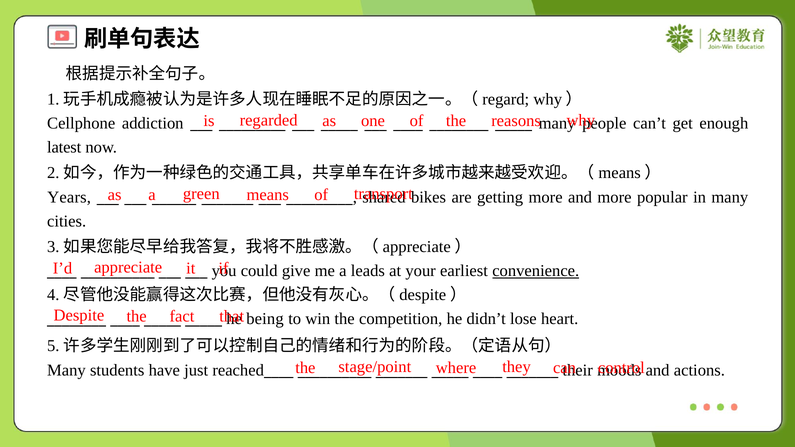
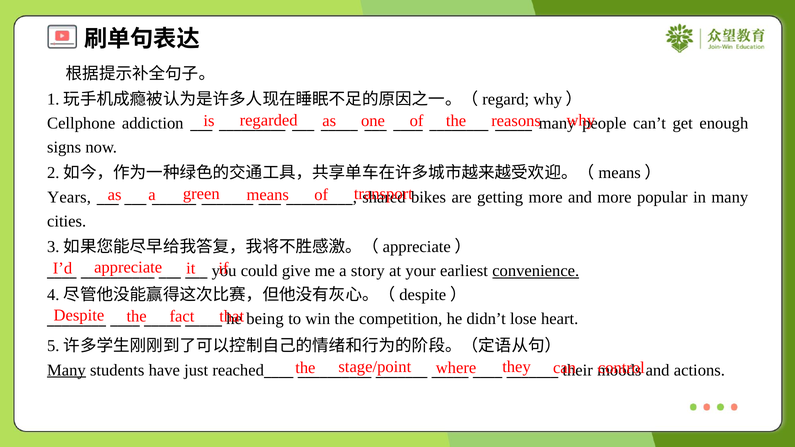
latest: latest -> signs (64, 147)
leads: leads -> story (368, 271)
Many underline: none -> present (66, 370)
